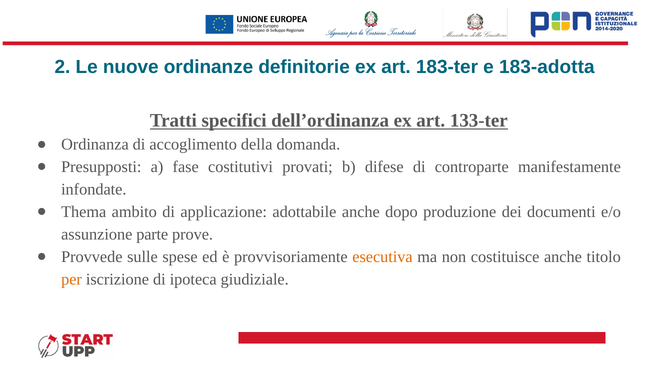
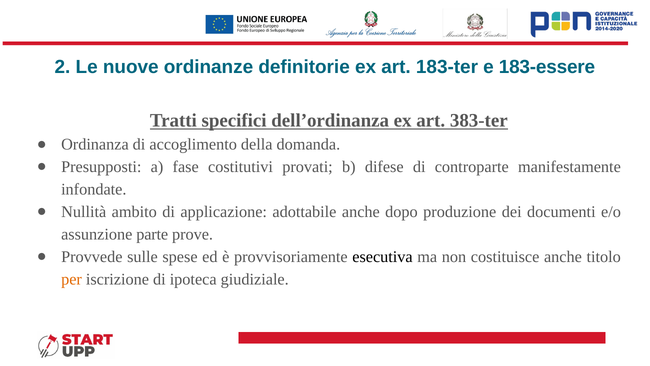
183-adotta: 183-adotta -> 183-essere (547, 67)
133-ter: 133-ter -> 383-ter (479, 121)
Thema: Thema -> Nullità (84, 212)
esecutiva colour: orange -> black (383, 257)
